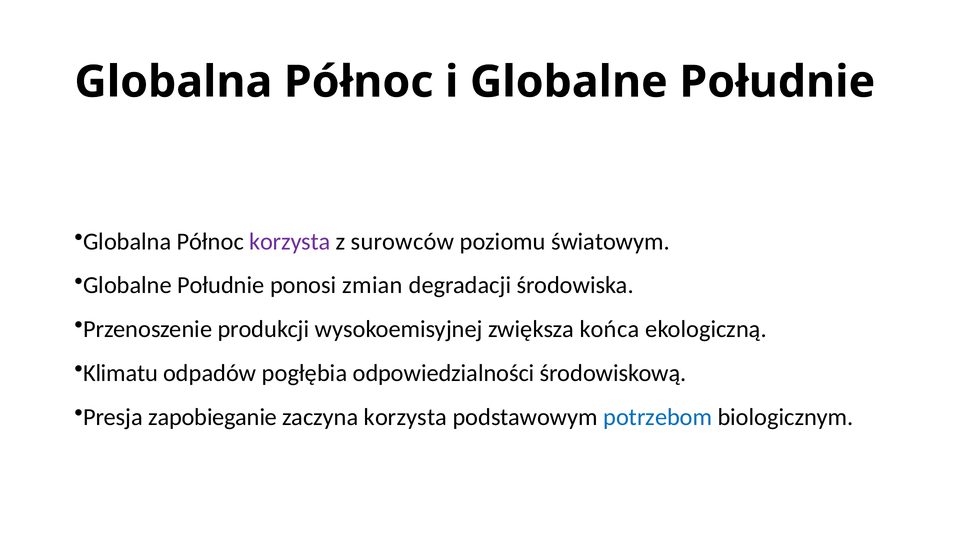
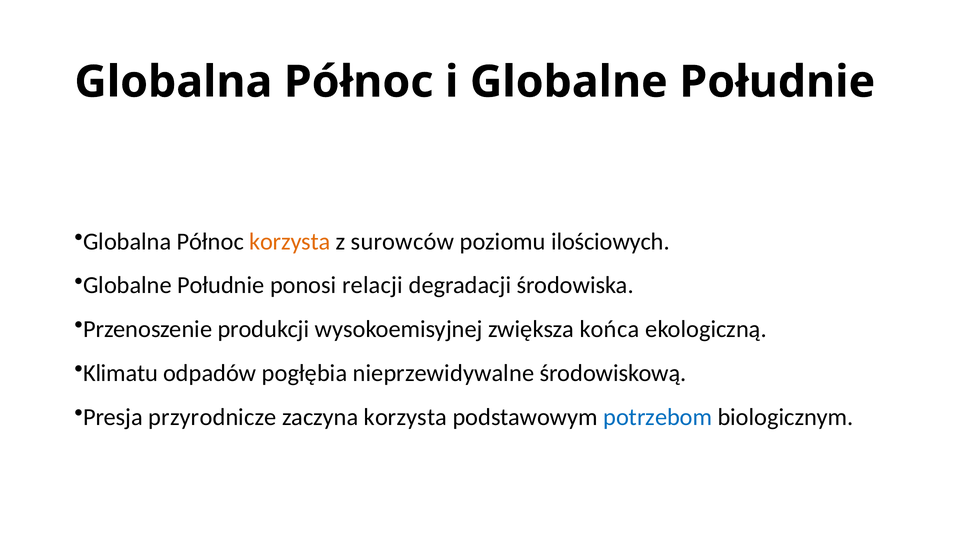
korzysta colour: purple -> orange (290, 242)
światowym: światowym -> ilościowych (610, 242)
zmian: zmian -> relacji (373, 285)
odpowiedzialności: odpowiedzialności -> nieprzewidywalne (443, 373)
zapobieganie: zapobieganie -> przyrodnicze (213, 417)
